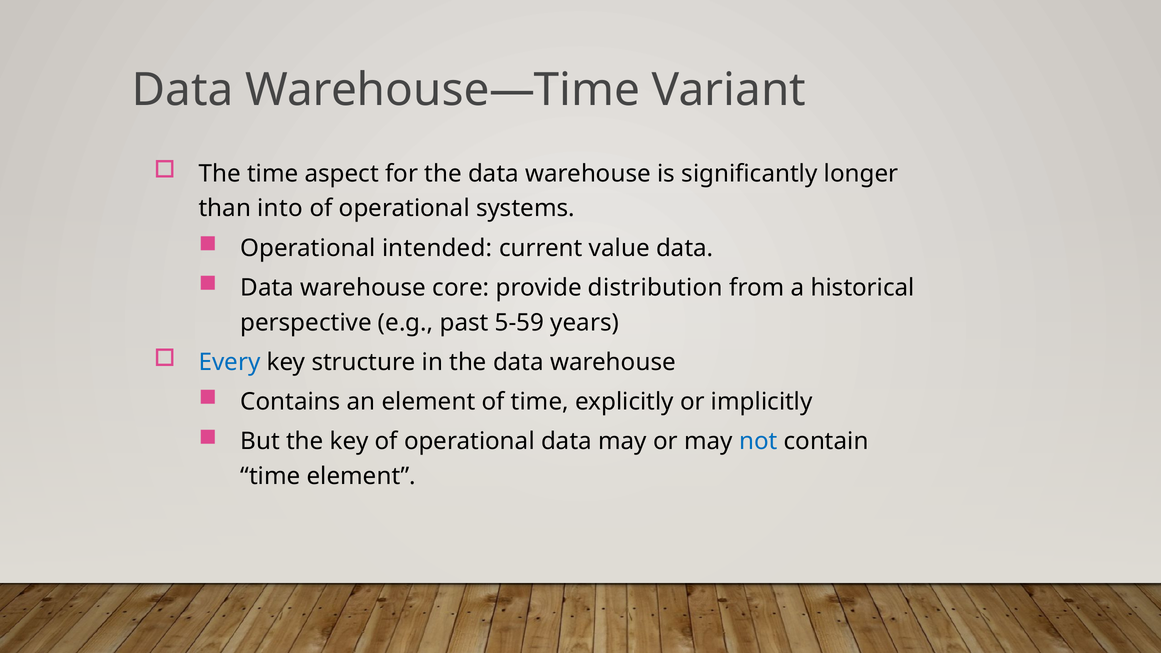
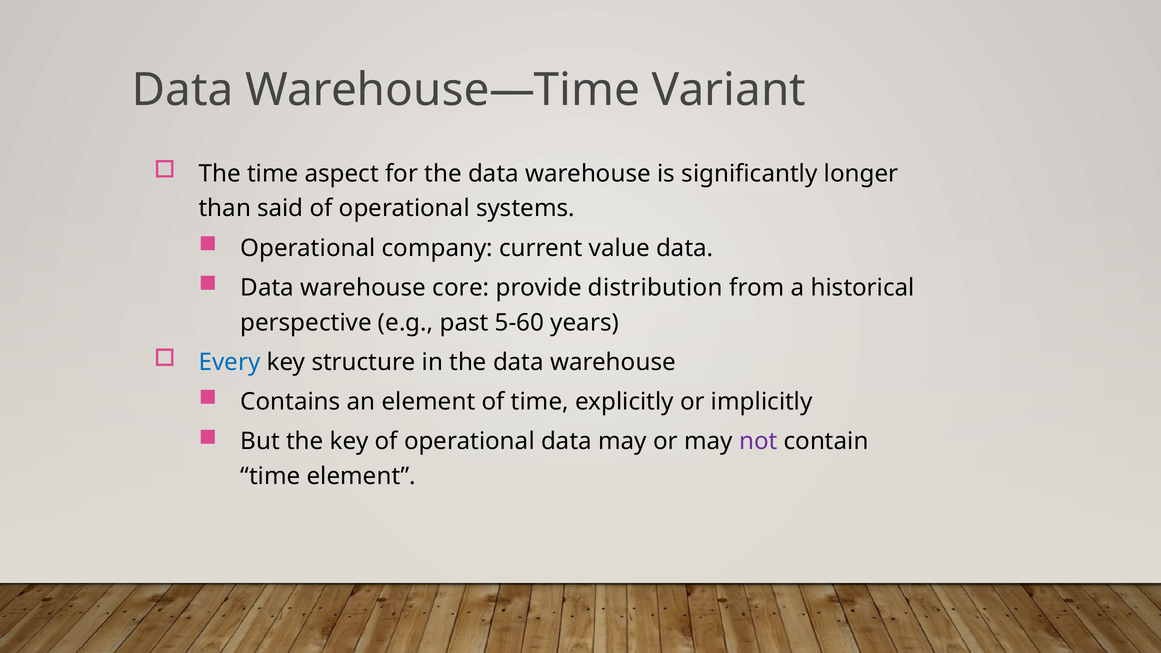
into: into -> said (280, 208)
intended: intended -> company (437, 248)
5-59: 5-59 -> 5-60 (519, 323)
not colour: blue -> purple (758, 442)
